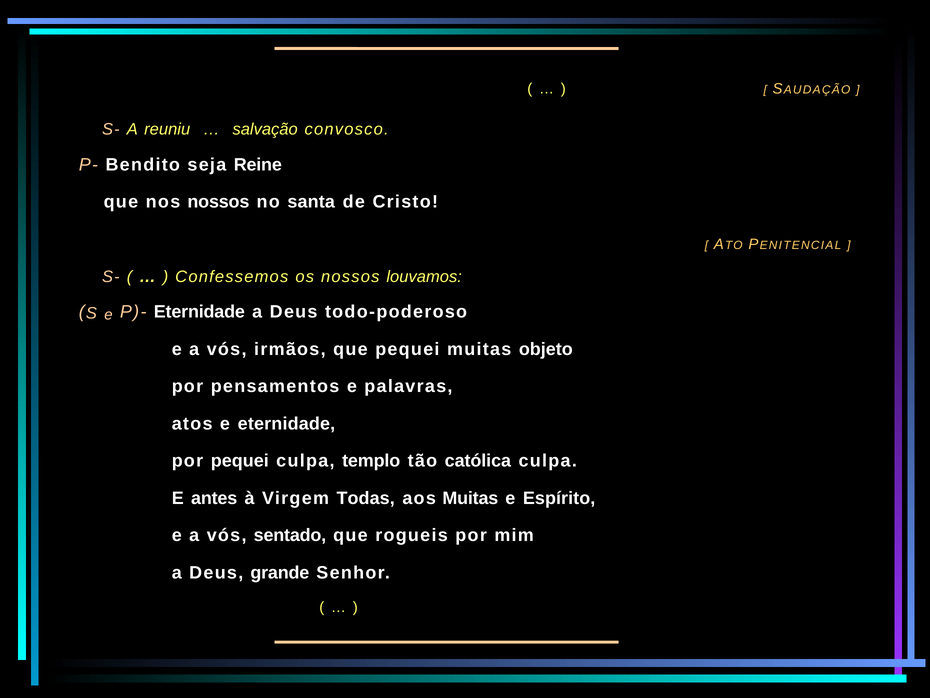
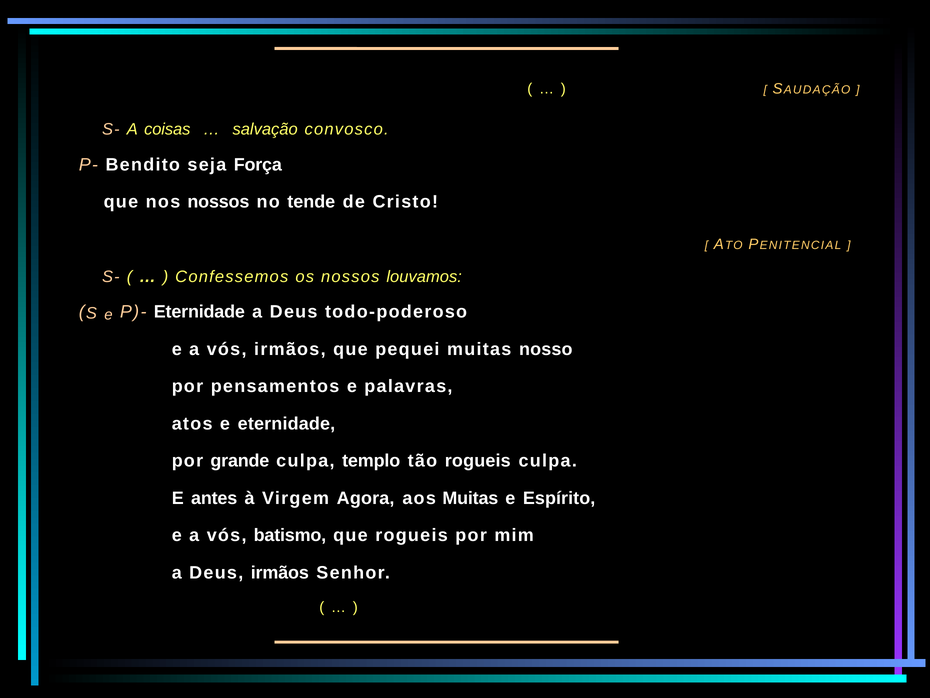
reuniu: reuniu -> coisas (167, 129)
Reine: Reine -> Força (258, 165)
santa: santa -> tende (311, 202)
objeto: objeto -> nosso (546, 349)
por pequei: pequei -> grande (240, 461)
tão católica: católica -> rogueis (478, 461)
Todas: Todas -> Agora (366, 498)
sentado: sentado -> batismo (290, 535)
Deus grande: grande -> irmãos (280, 572)
